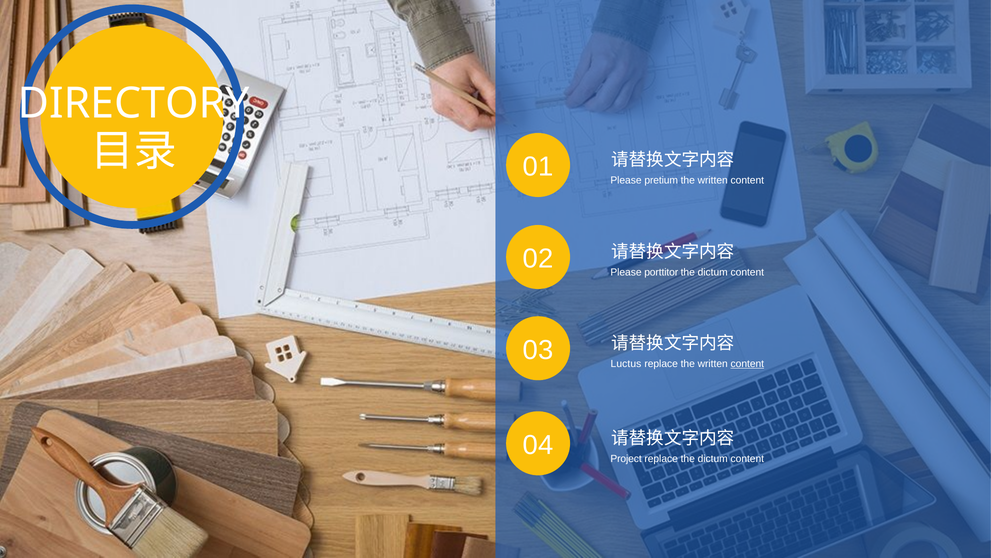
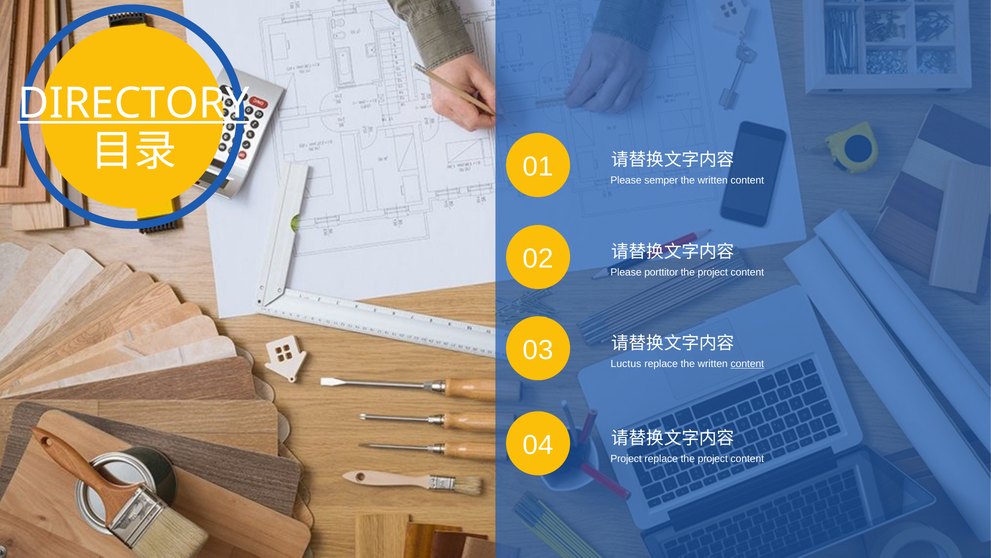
DIRECTORY underline: none -> present (134, 103)
pretium: pretium -> semper (661, 180)
dictum: dictum -> project (713, 272)
replace the dictum: dictum -> project (713, 458)
